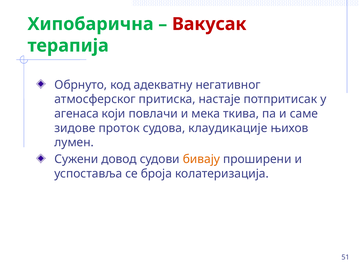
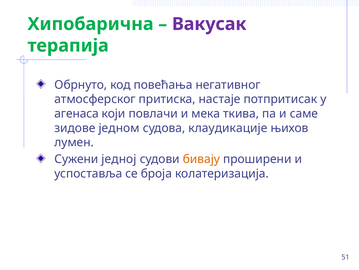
Вакусак colour: red -> purple (209, 24)
адекватну: адекватну -> повећања (163, 85)
проток: проток -> једном (119, 128)
довод: довод -> једној (119, 159)
